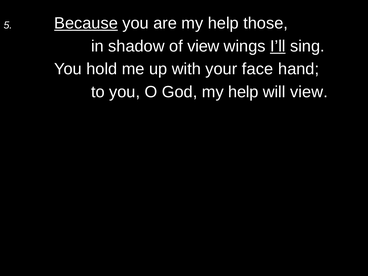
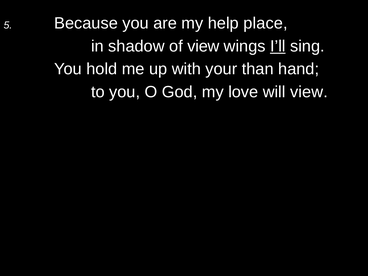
Because underline: present -> none (86, 23)
those: those -> place (266, 23)
face: face -> than (258, 69)
God my help: help -> love (243, 92)
